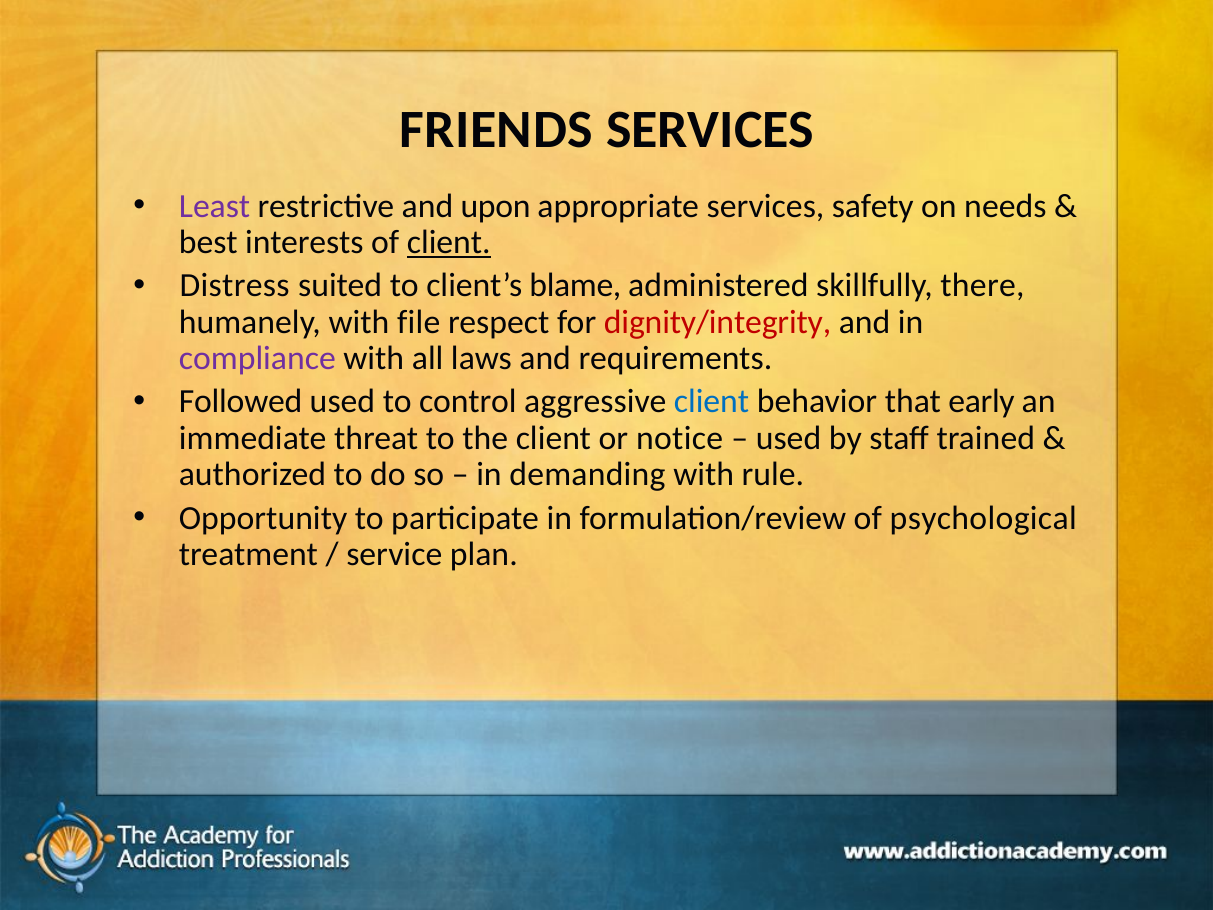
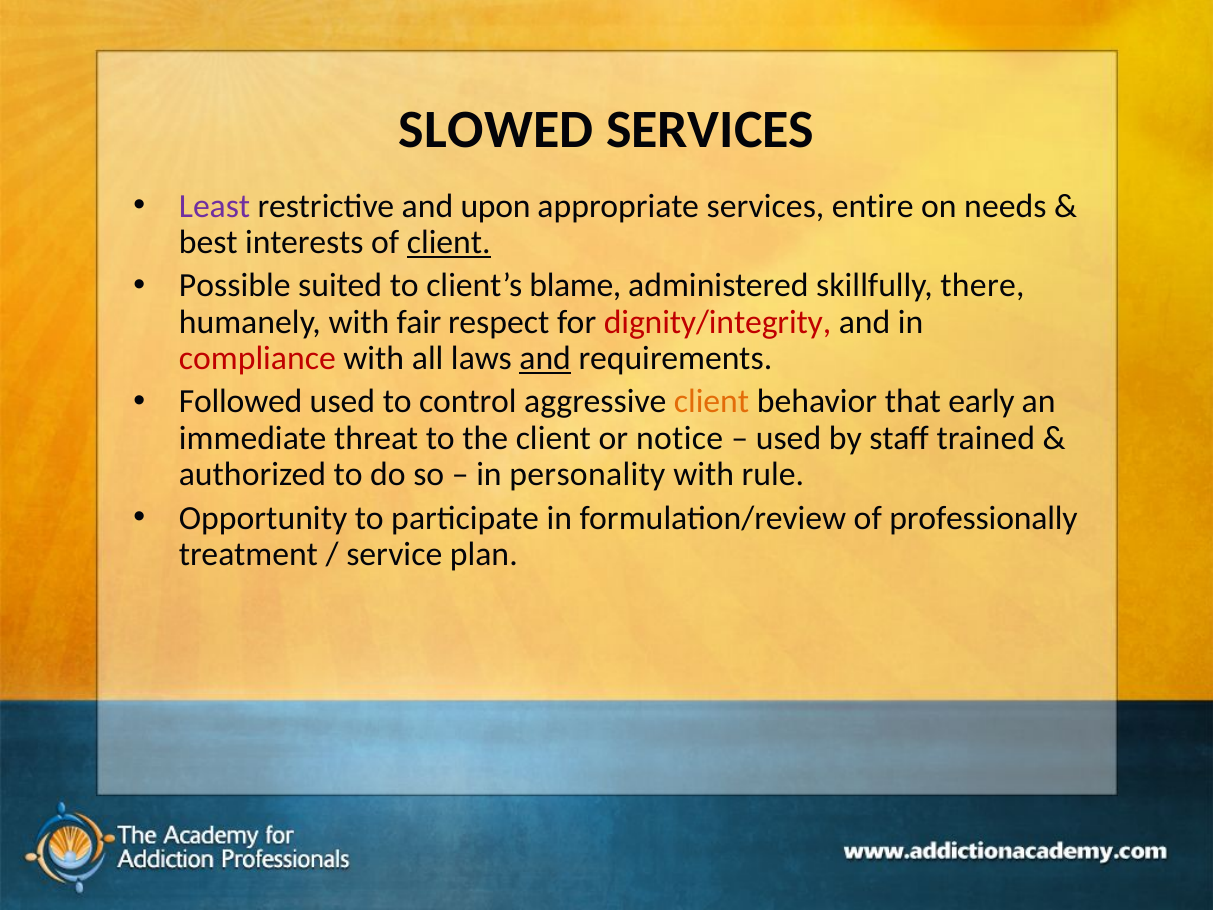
FRIENDS: FRIENDS -> SLOWED (496, 130)
safety: safety -> entire (873, 206)
Distress: Distress -> Possible (235, 286)
file: file -> fair (419, 322)
compliance colour: purple -> red (257, 359)
and underline: none -> present (545, 359)
client colour: blue -> orange (712, 402)
demanding: demanding -> personality (587, 475)
psychological: psychological -> professionally (984, 518)
